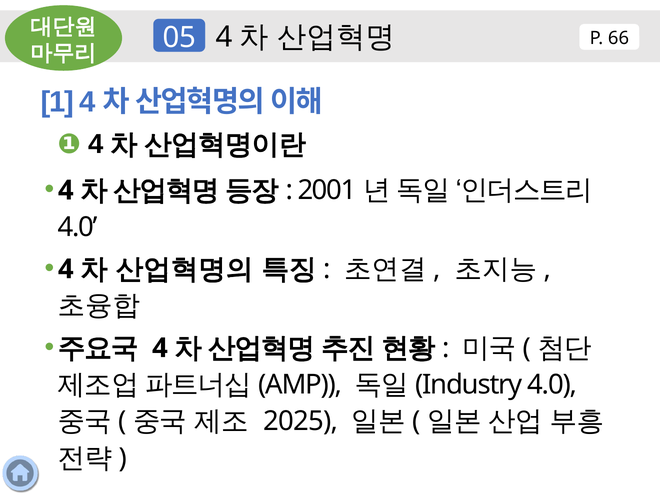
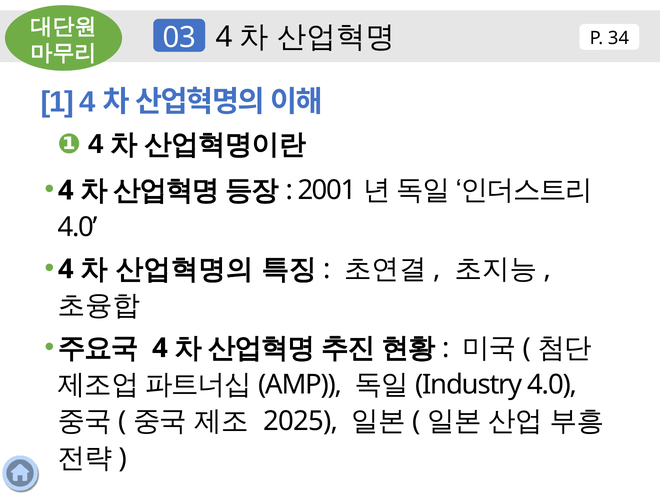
66: 66 -> 34 (619, 38)
05: 05 -> 03 (179, 37)
